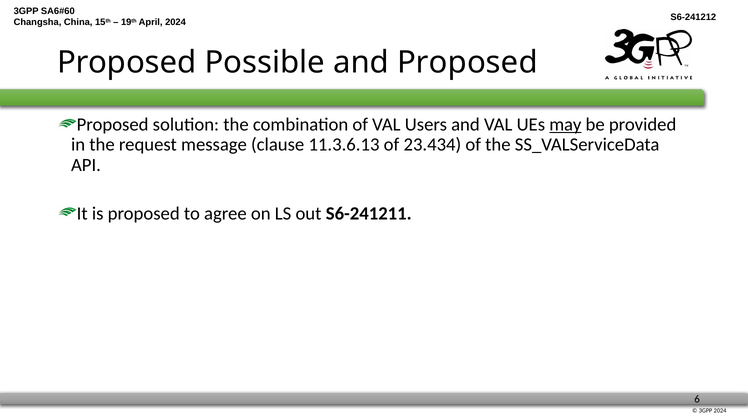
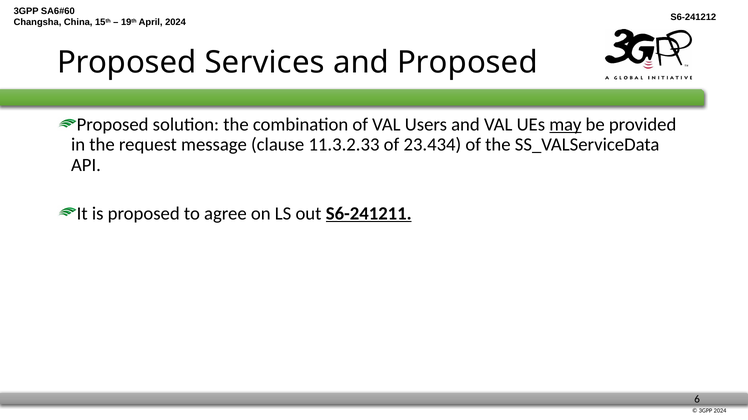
Possible: Possible -> Services (265, 63)
11.3.6.13: 11.3.6.13 -> 11.3.2.33 (344, 145)
S6-241211 underline: none -> present (369, 214)
